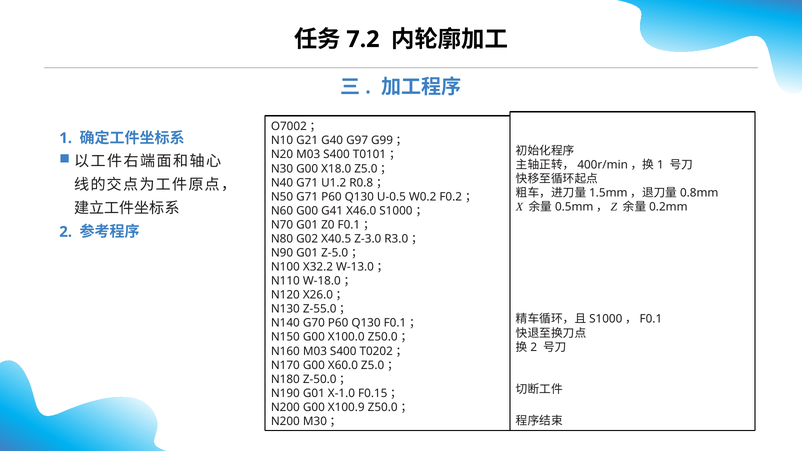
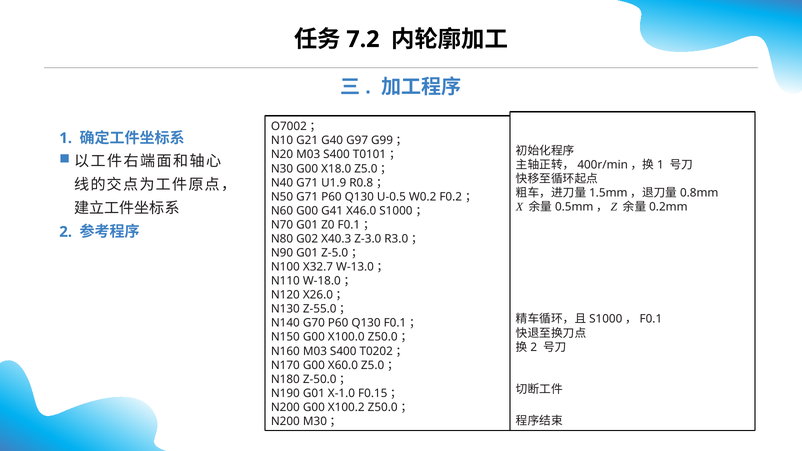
U1.2: U1.2 -> U1.9 (334, 183)
X40.5: X40.5 -> X40.3 (336, 239)
X32.2: X32.2 -> X32.7 (318, 267)
X100.9: X100.9 -> X100.2 (346, 407)
